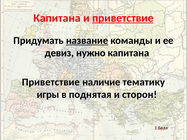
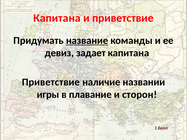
приветствие underline: present -> none (123, 18)
нужно: нужно -> задает (91, 53)
тематику: тематику -> названии (144, 82)
поднятая: поднятая -> плавание (90, 95)
